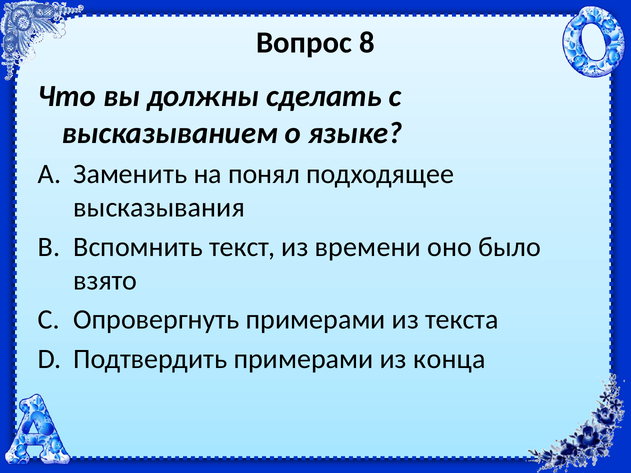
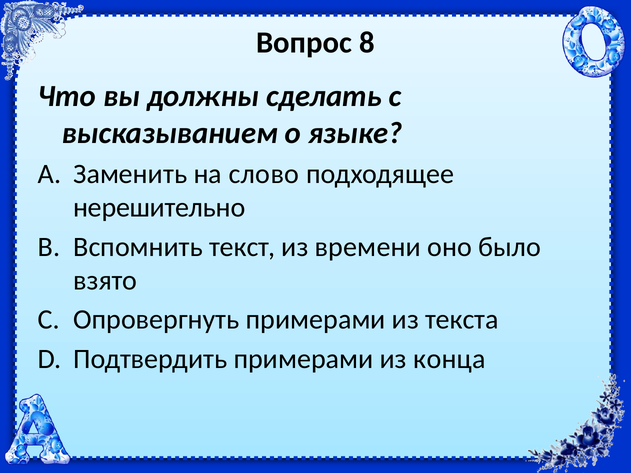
понял: понял -> слово (264, 174)
высказывания: высказывания -> нерешительно (159, 208)
